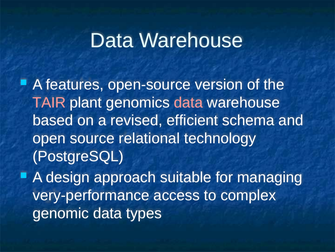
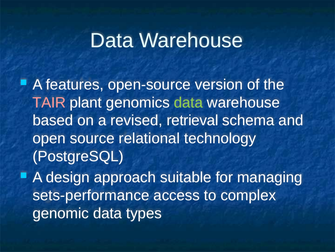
data colour: pink -> light green (188, 102)
efficient: efficient -> retrieval (192, 120)
very-performance: very-performance -> sets-performance (91, 195)
